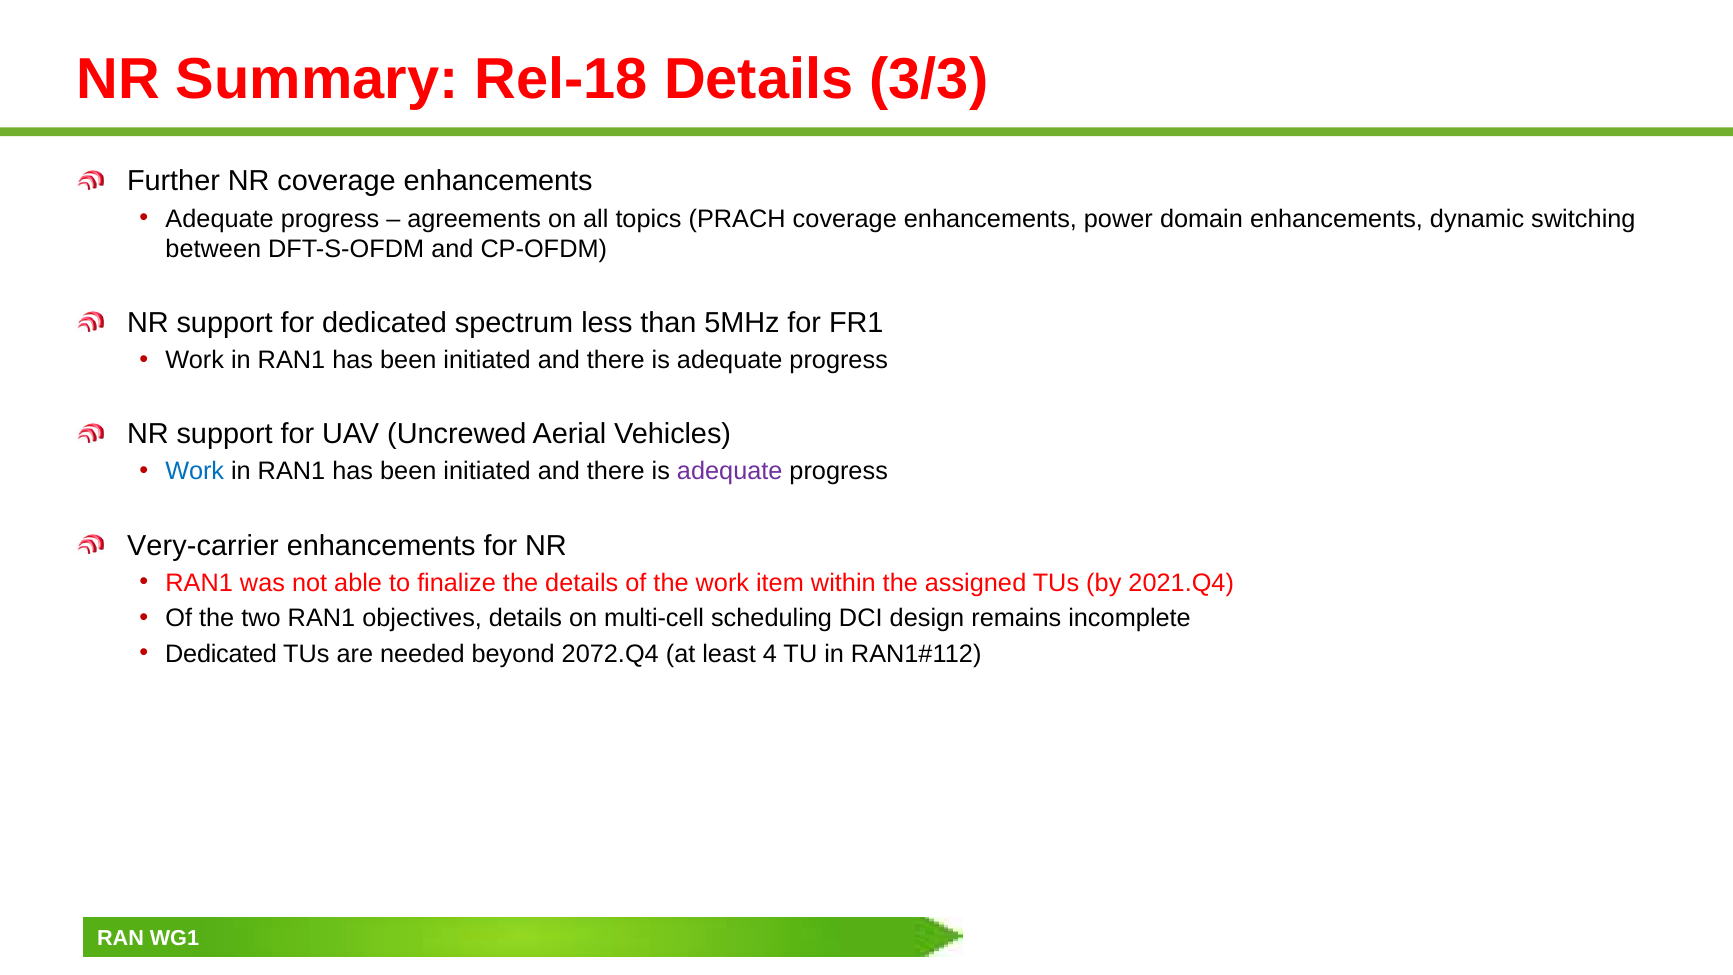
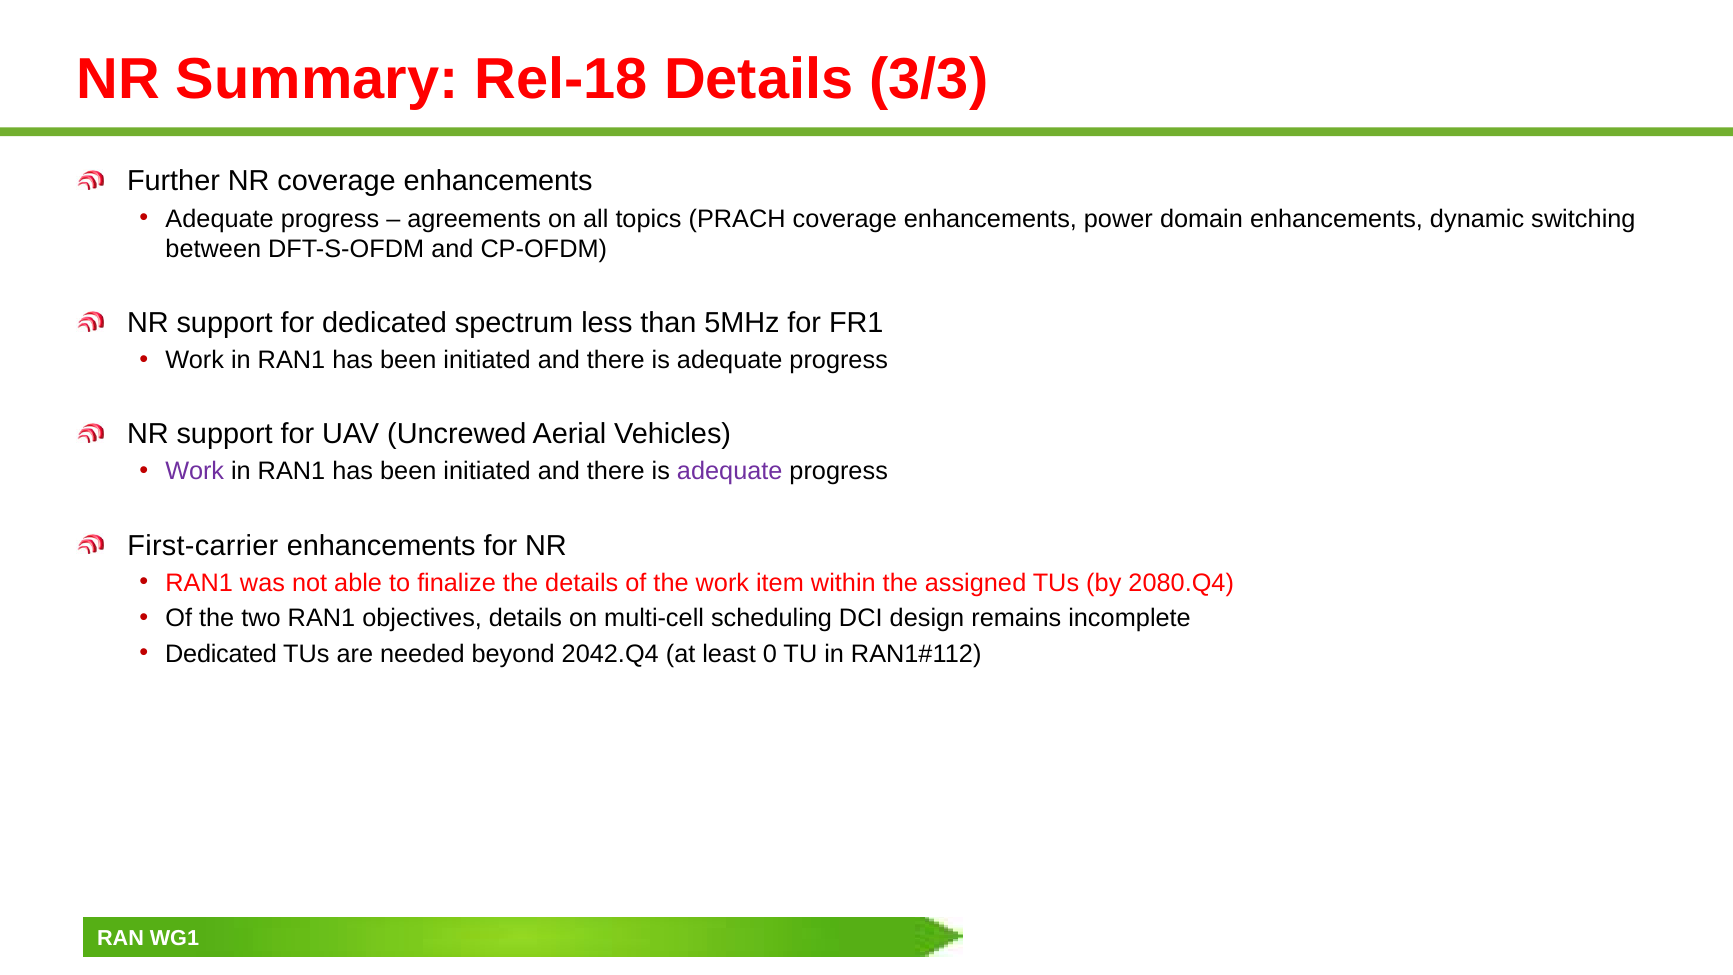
Work colour: blue -> purple (195, 471)
Very-carrier: Very-carrier -> First-carrier (203, 545)
2021.Q4: 2021.Q4 -> 2080.Q4 (1181, 583)
2072.Q4: 2072.Q4 -> 2042.Q4 (610, 654)
4: 4 -> 0 (770, 654)
